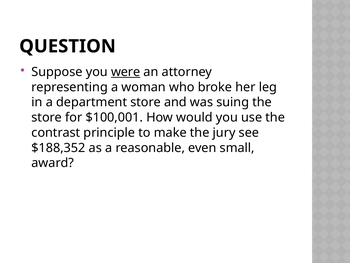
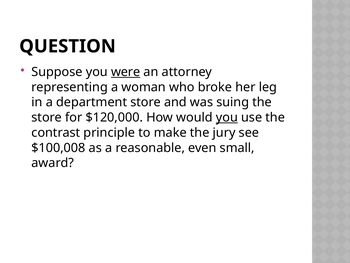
$100,001: $100,001 -> $120,000 (114, 117)
you underline: none -> present (227, 117)
$188,352: $188,352 -> $100,008 (58, 148)
